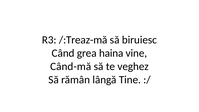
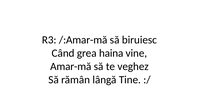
/:Treaz-mă: /:Treaz-mă -> /:Amar-mă (83, 40)
Când-mă: Când-mă -> Amar-mă (71, 66)
